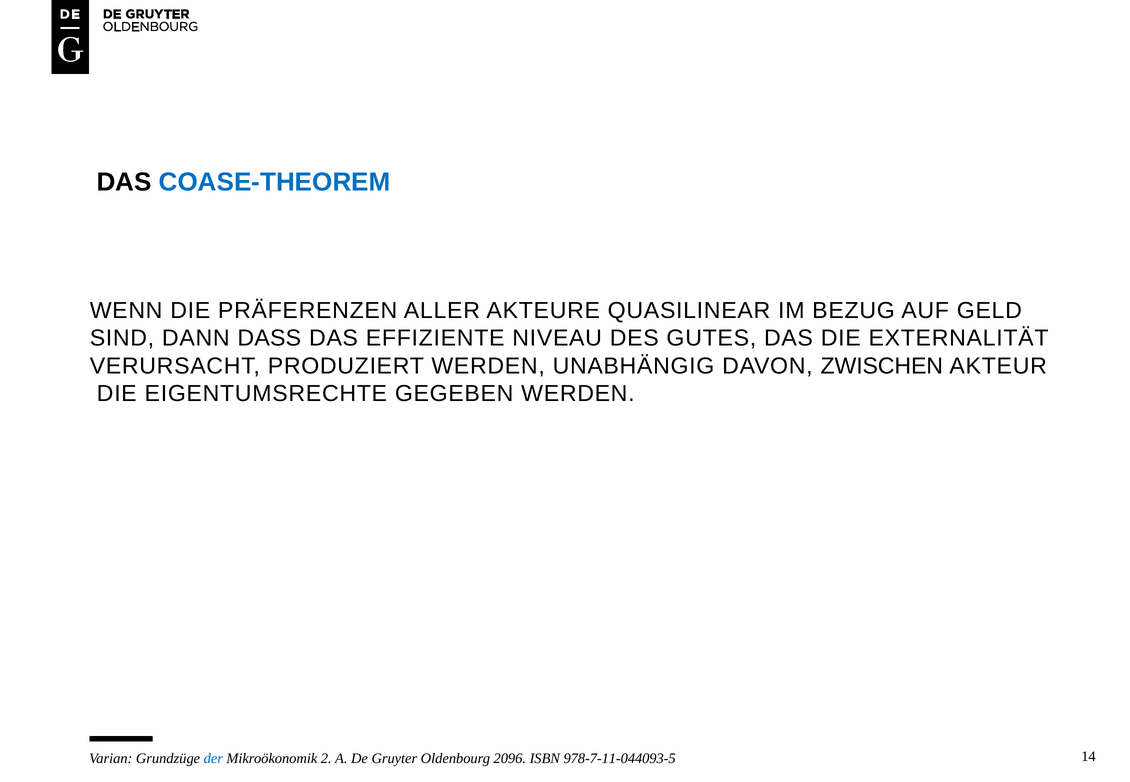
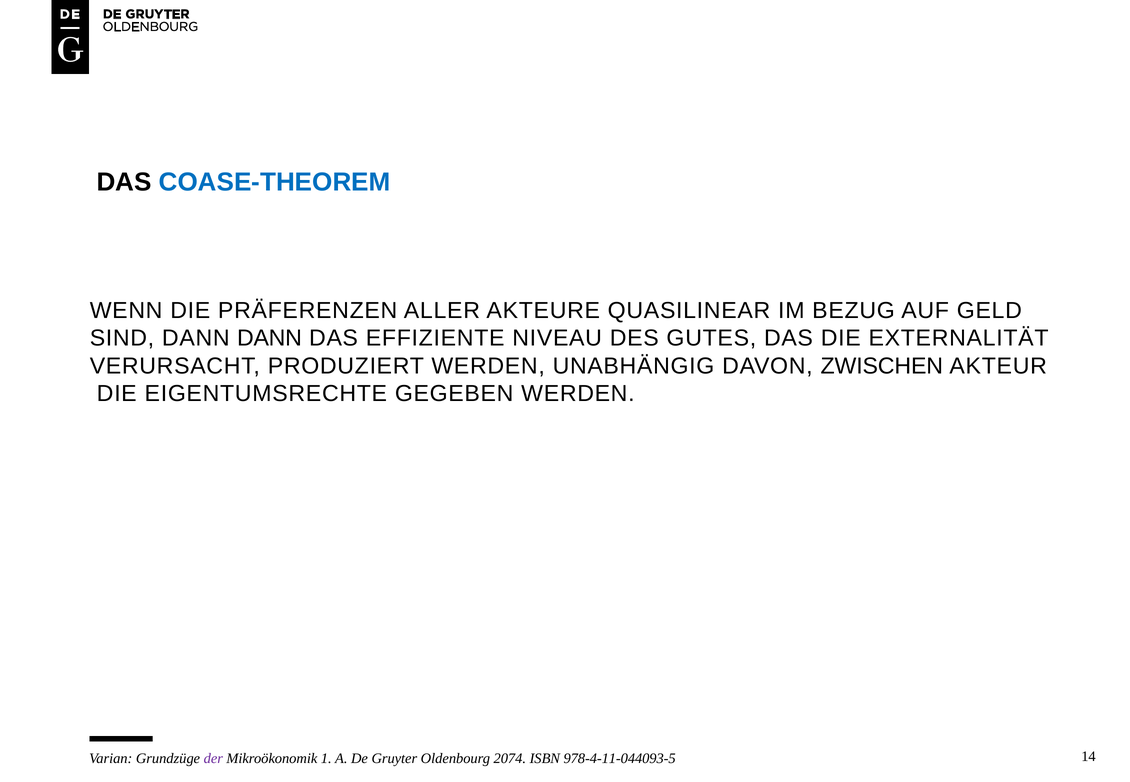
DANN DASS: DASS -> DANN (269, 338)
der colour: blue -> purple (213, 759)
2: 2 -> 1 (326, 759)
2096: 2096 -> 2074 (510, 759)
978-7-11-044093-5: 978-7-11-044093-5 -> 978-4-11-044093-5 (620, 759)
